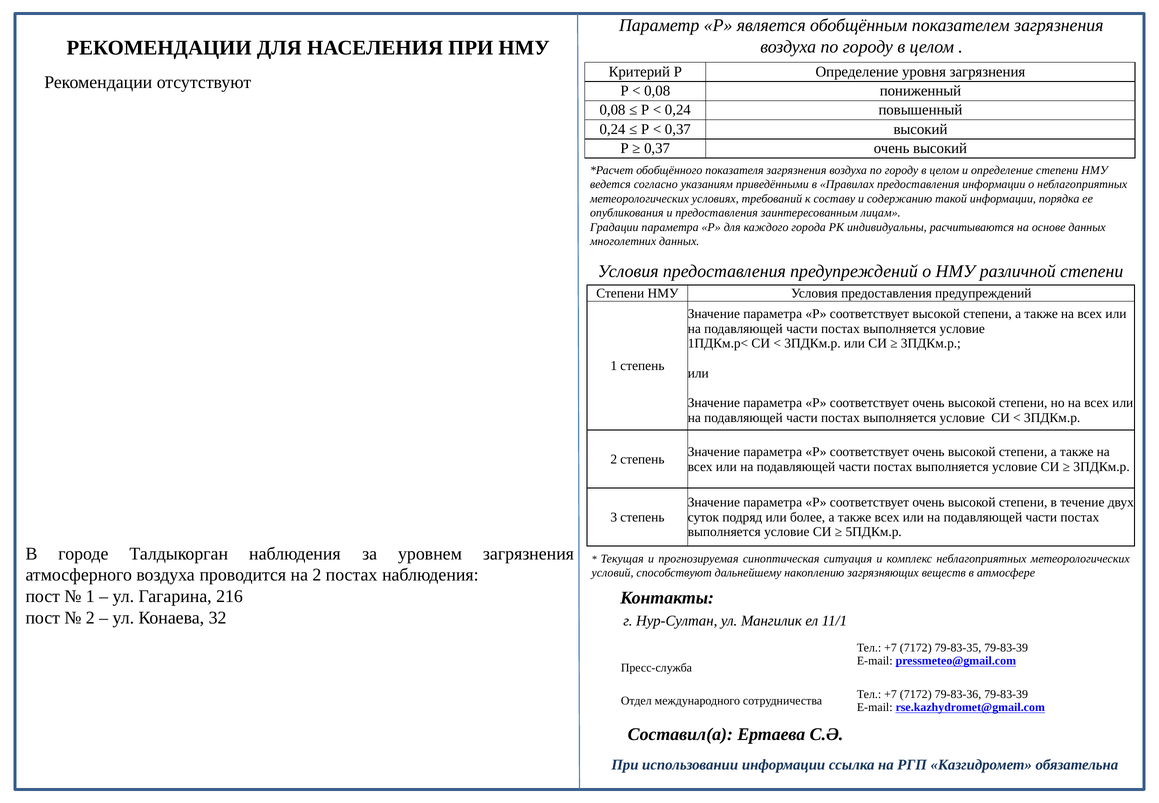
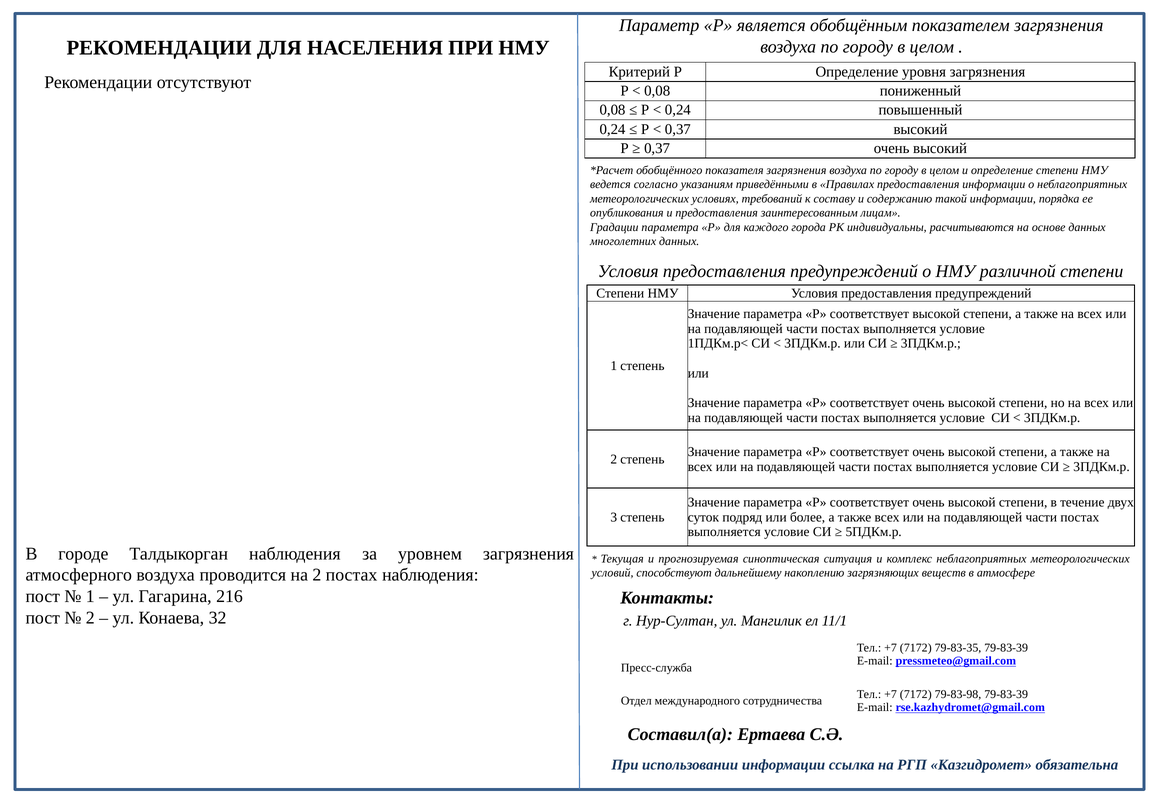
79-83-36: 79-83-36 -> 79-83-98 (958, 694)
